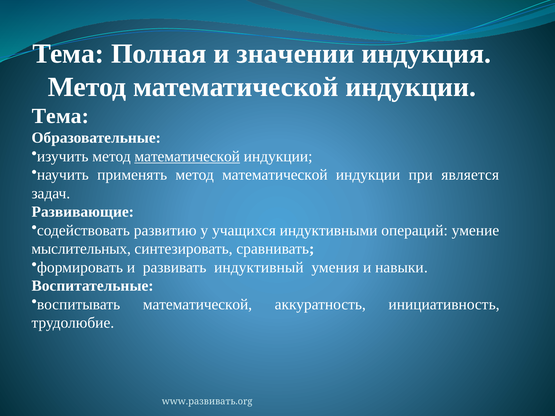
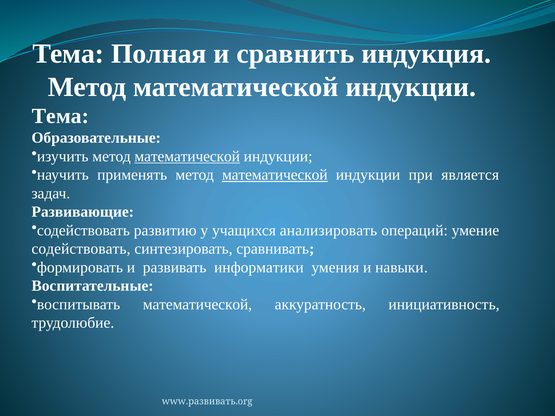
значении: значении -> сравнить (295, 54)
математической underline: none -> present (275, 175)
индуктивными: индуктивными -> анализировать (328, 230)
мыслительных: мыслительных -> содействовать (81, 249)
индуктивный: индуктивный -> информатики (259, 267)
